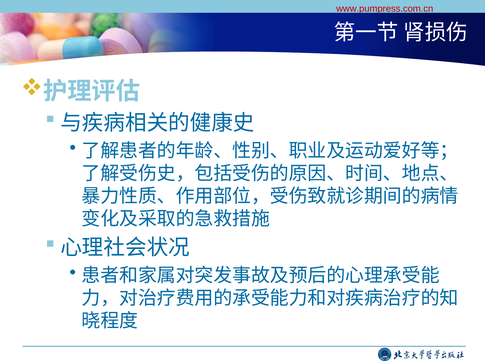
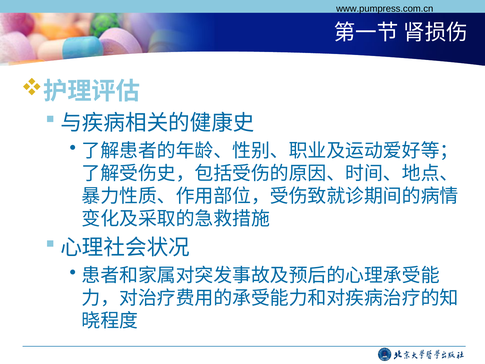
www.pumpress.com.cn colour: red -> black (385, 9)
